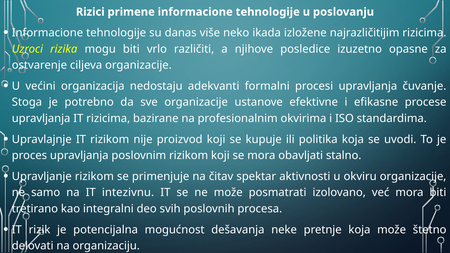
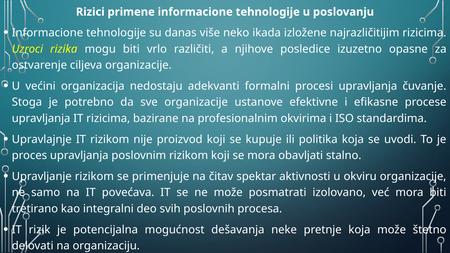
intezivnu: intezivnu -> povećava (128, 193)
